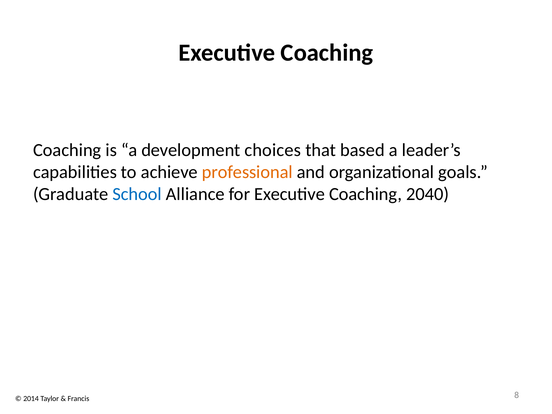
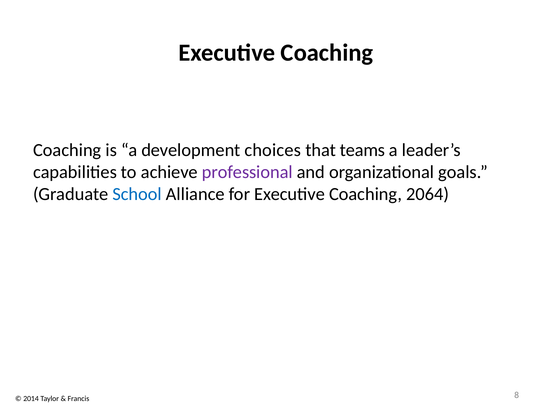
based: based -> teams (363, 150)
professional colour: orange -> purple (247, 172)
2040: 2040 -> 2064 (428, 194)
